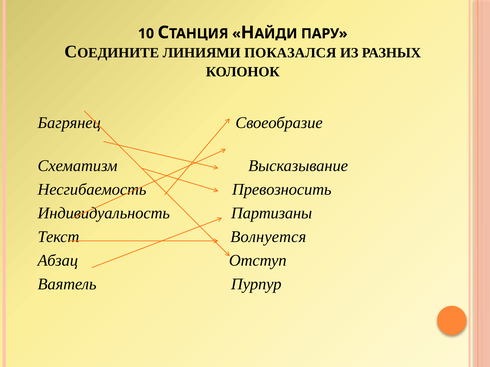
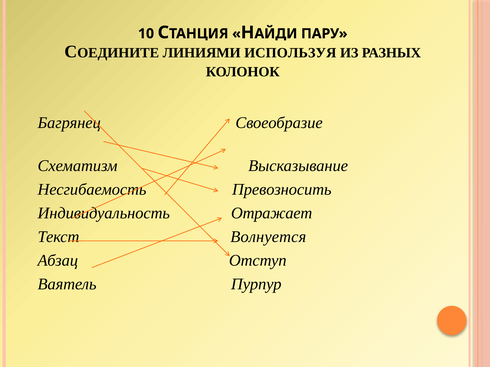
ПОКАЗАЛСЯ: ПОКАЗАЛСЯ -> ИСПОЛЬЗУЯ (290, 53)
Партизаны: Партизаны -> Отражает (272, 213)
